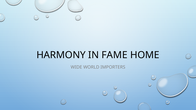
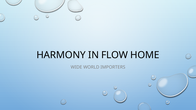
FAME: FAME -> FLOW (115, 55)
